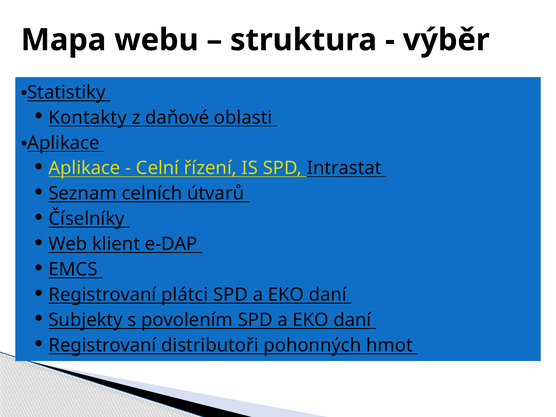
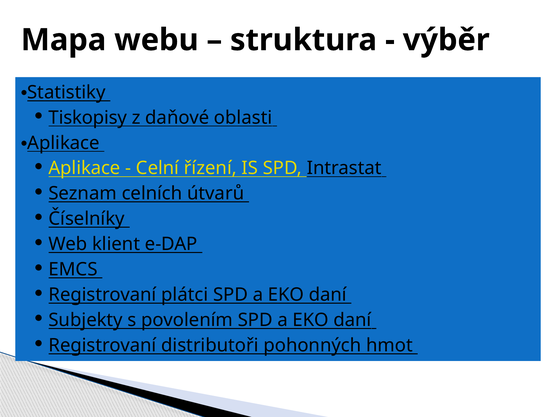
Kontakty: Kontakty -> Tiskopisy (88, 118)
